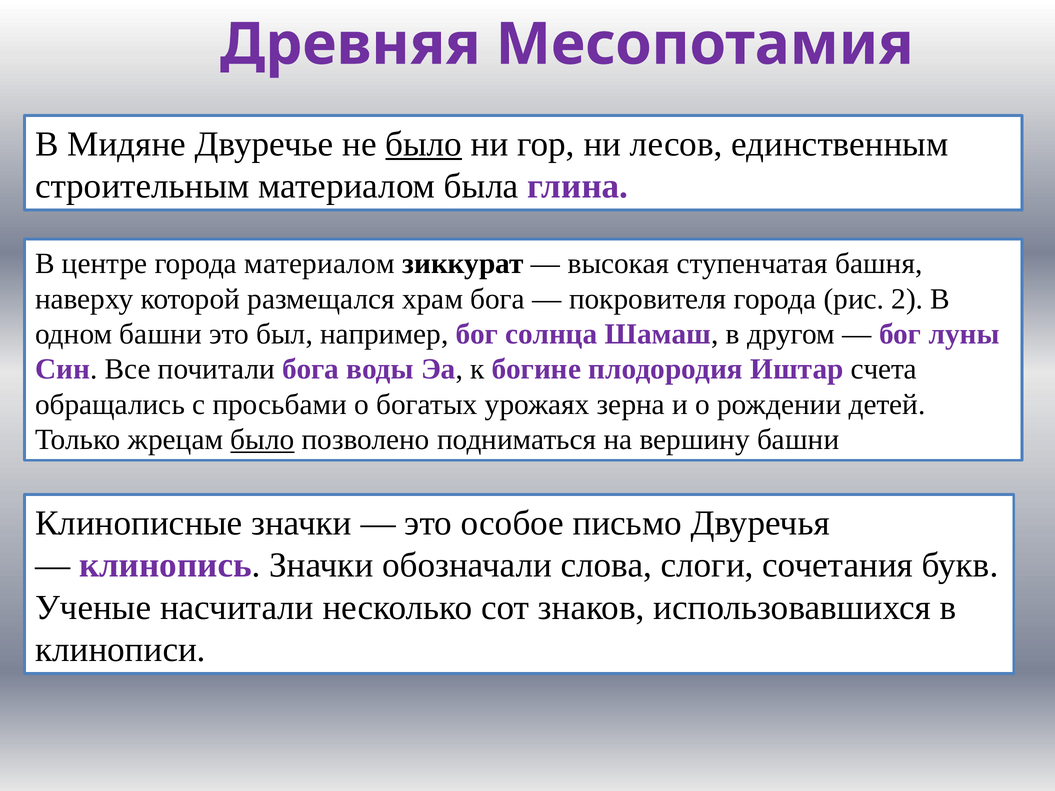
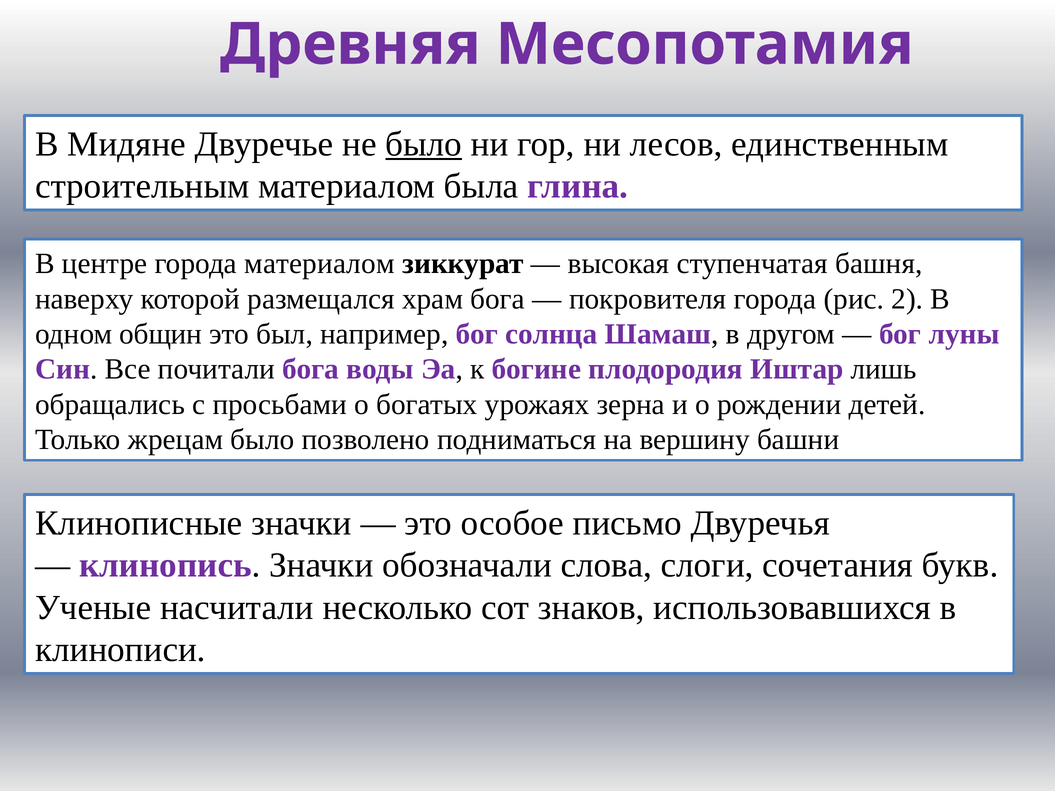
одном башни: башни -> общин (161, 334)
счета: счета -> лишь (884, 369)
было underline: present -> none (262, 440)
